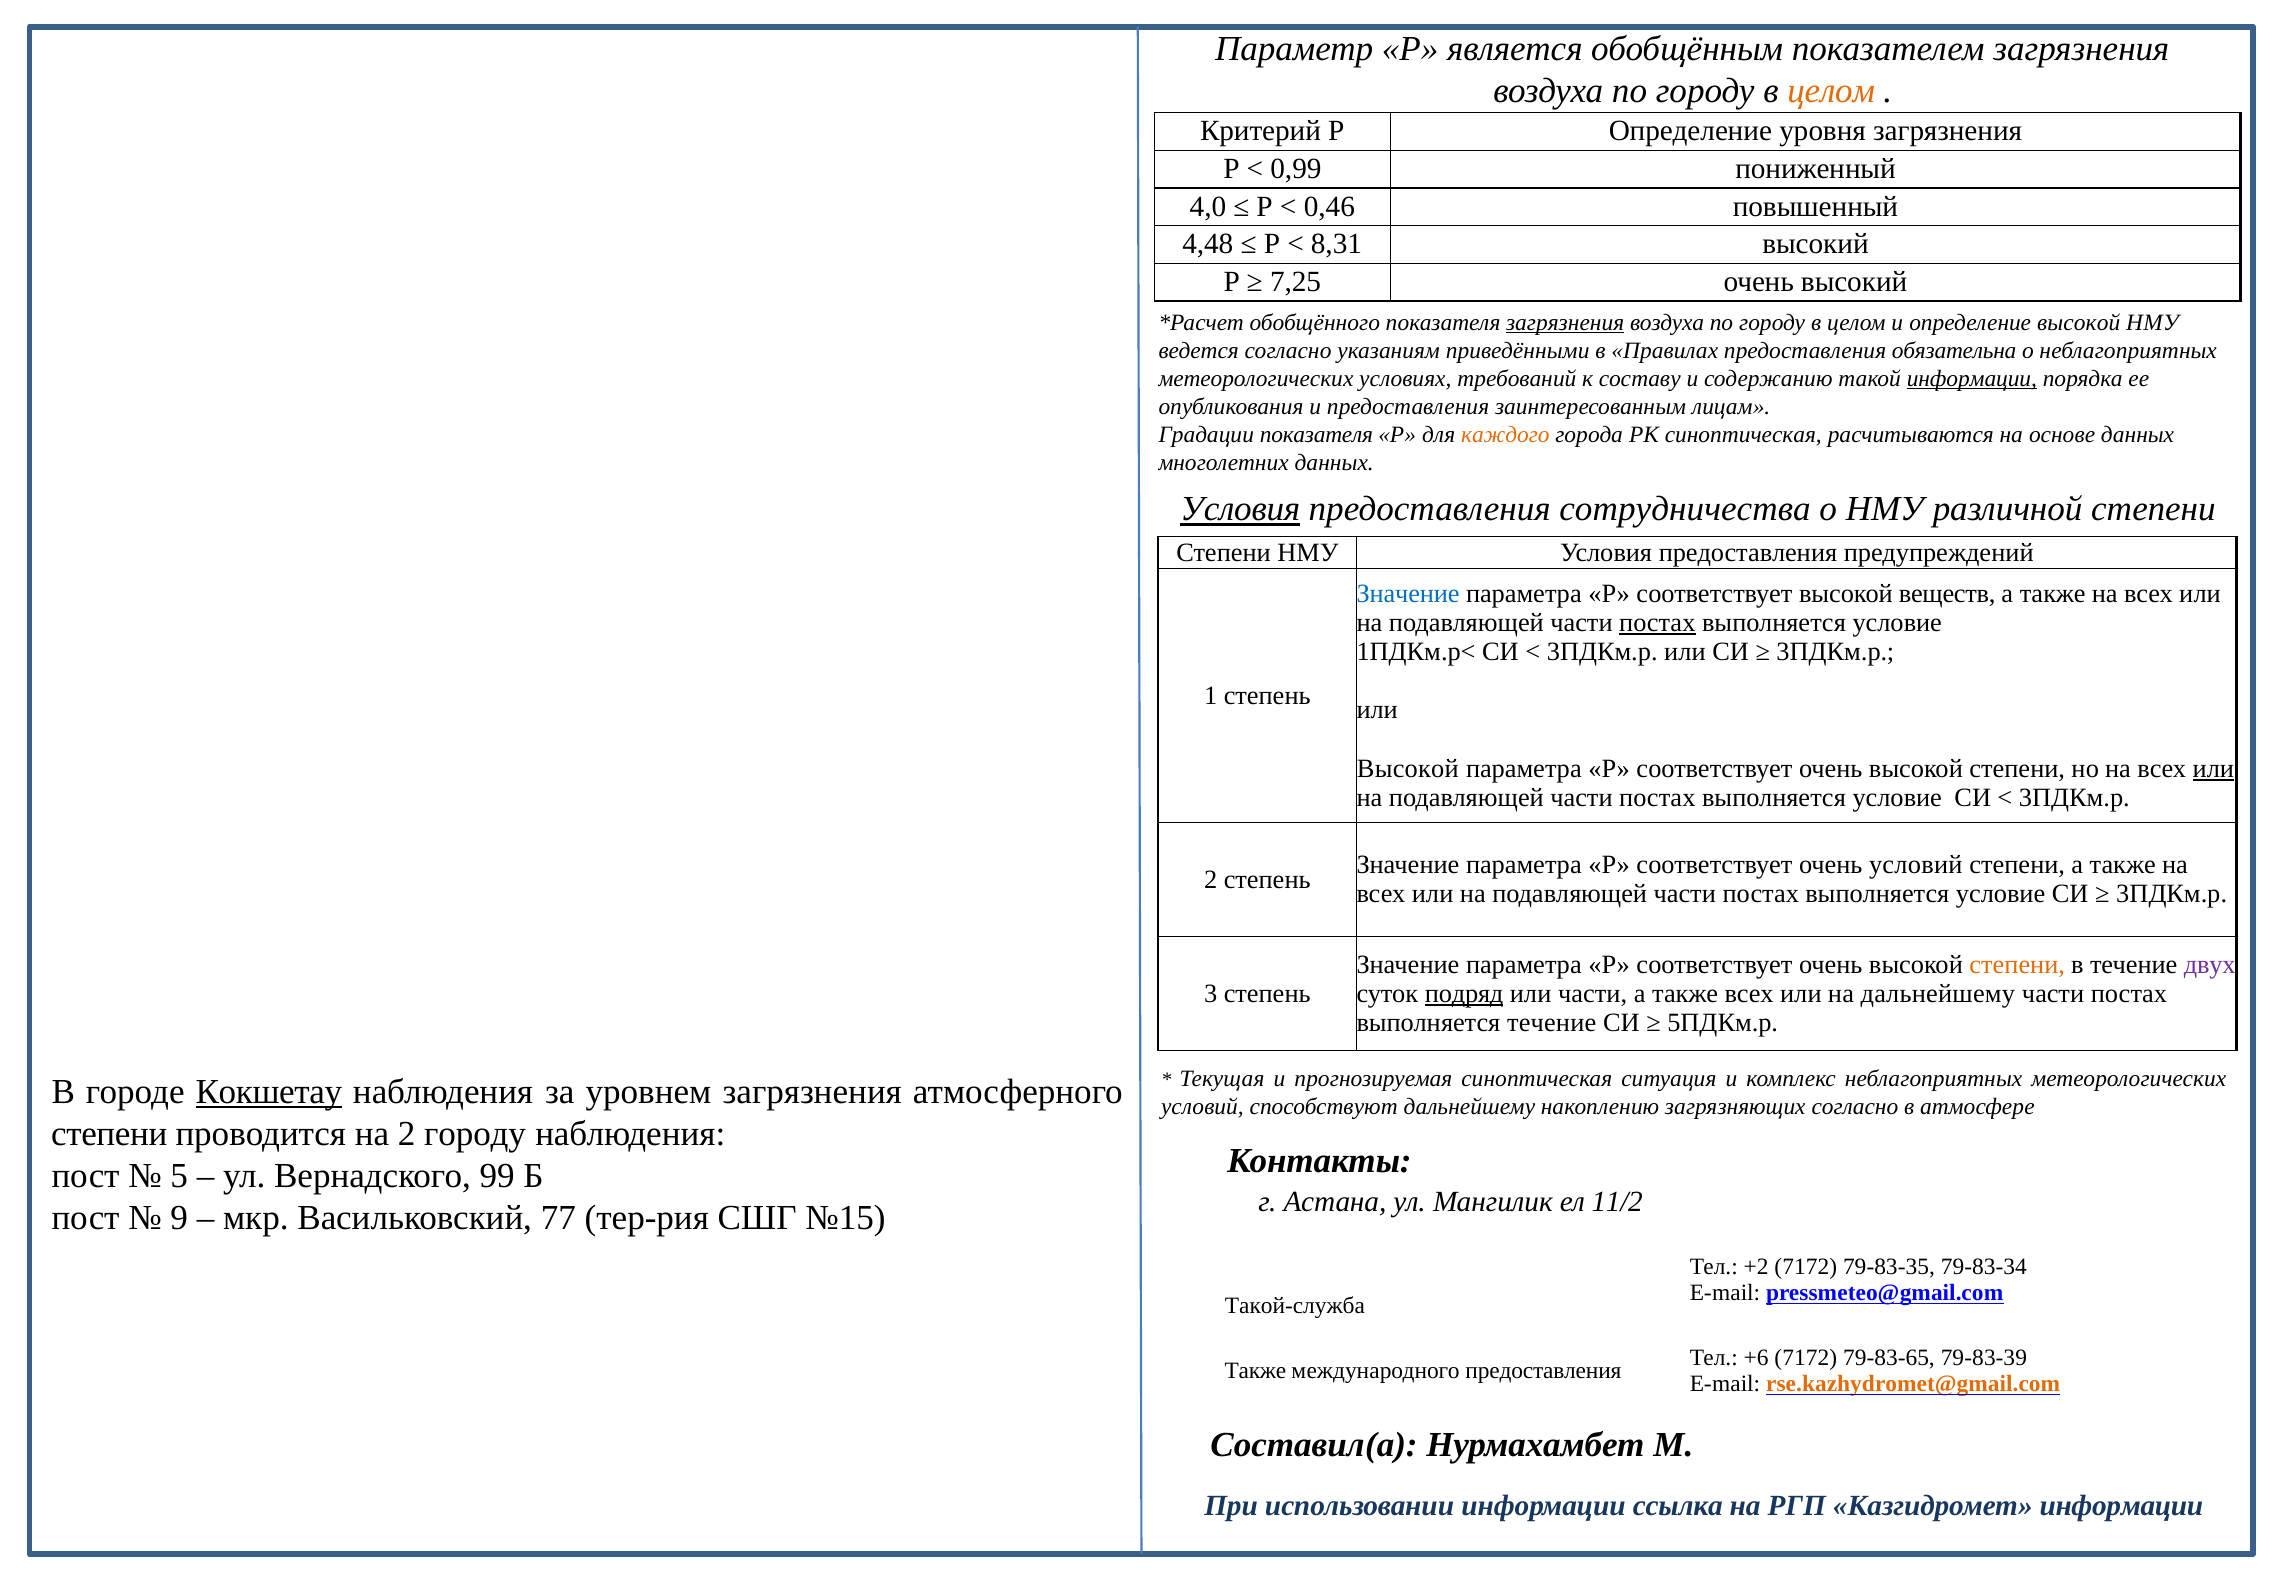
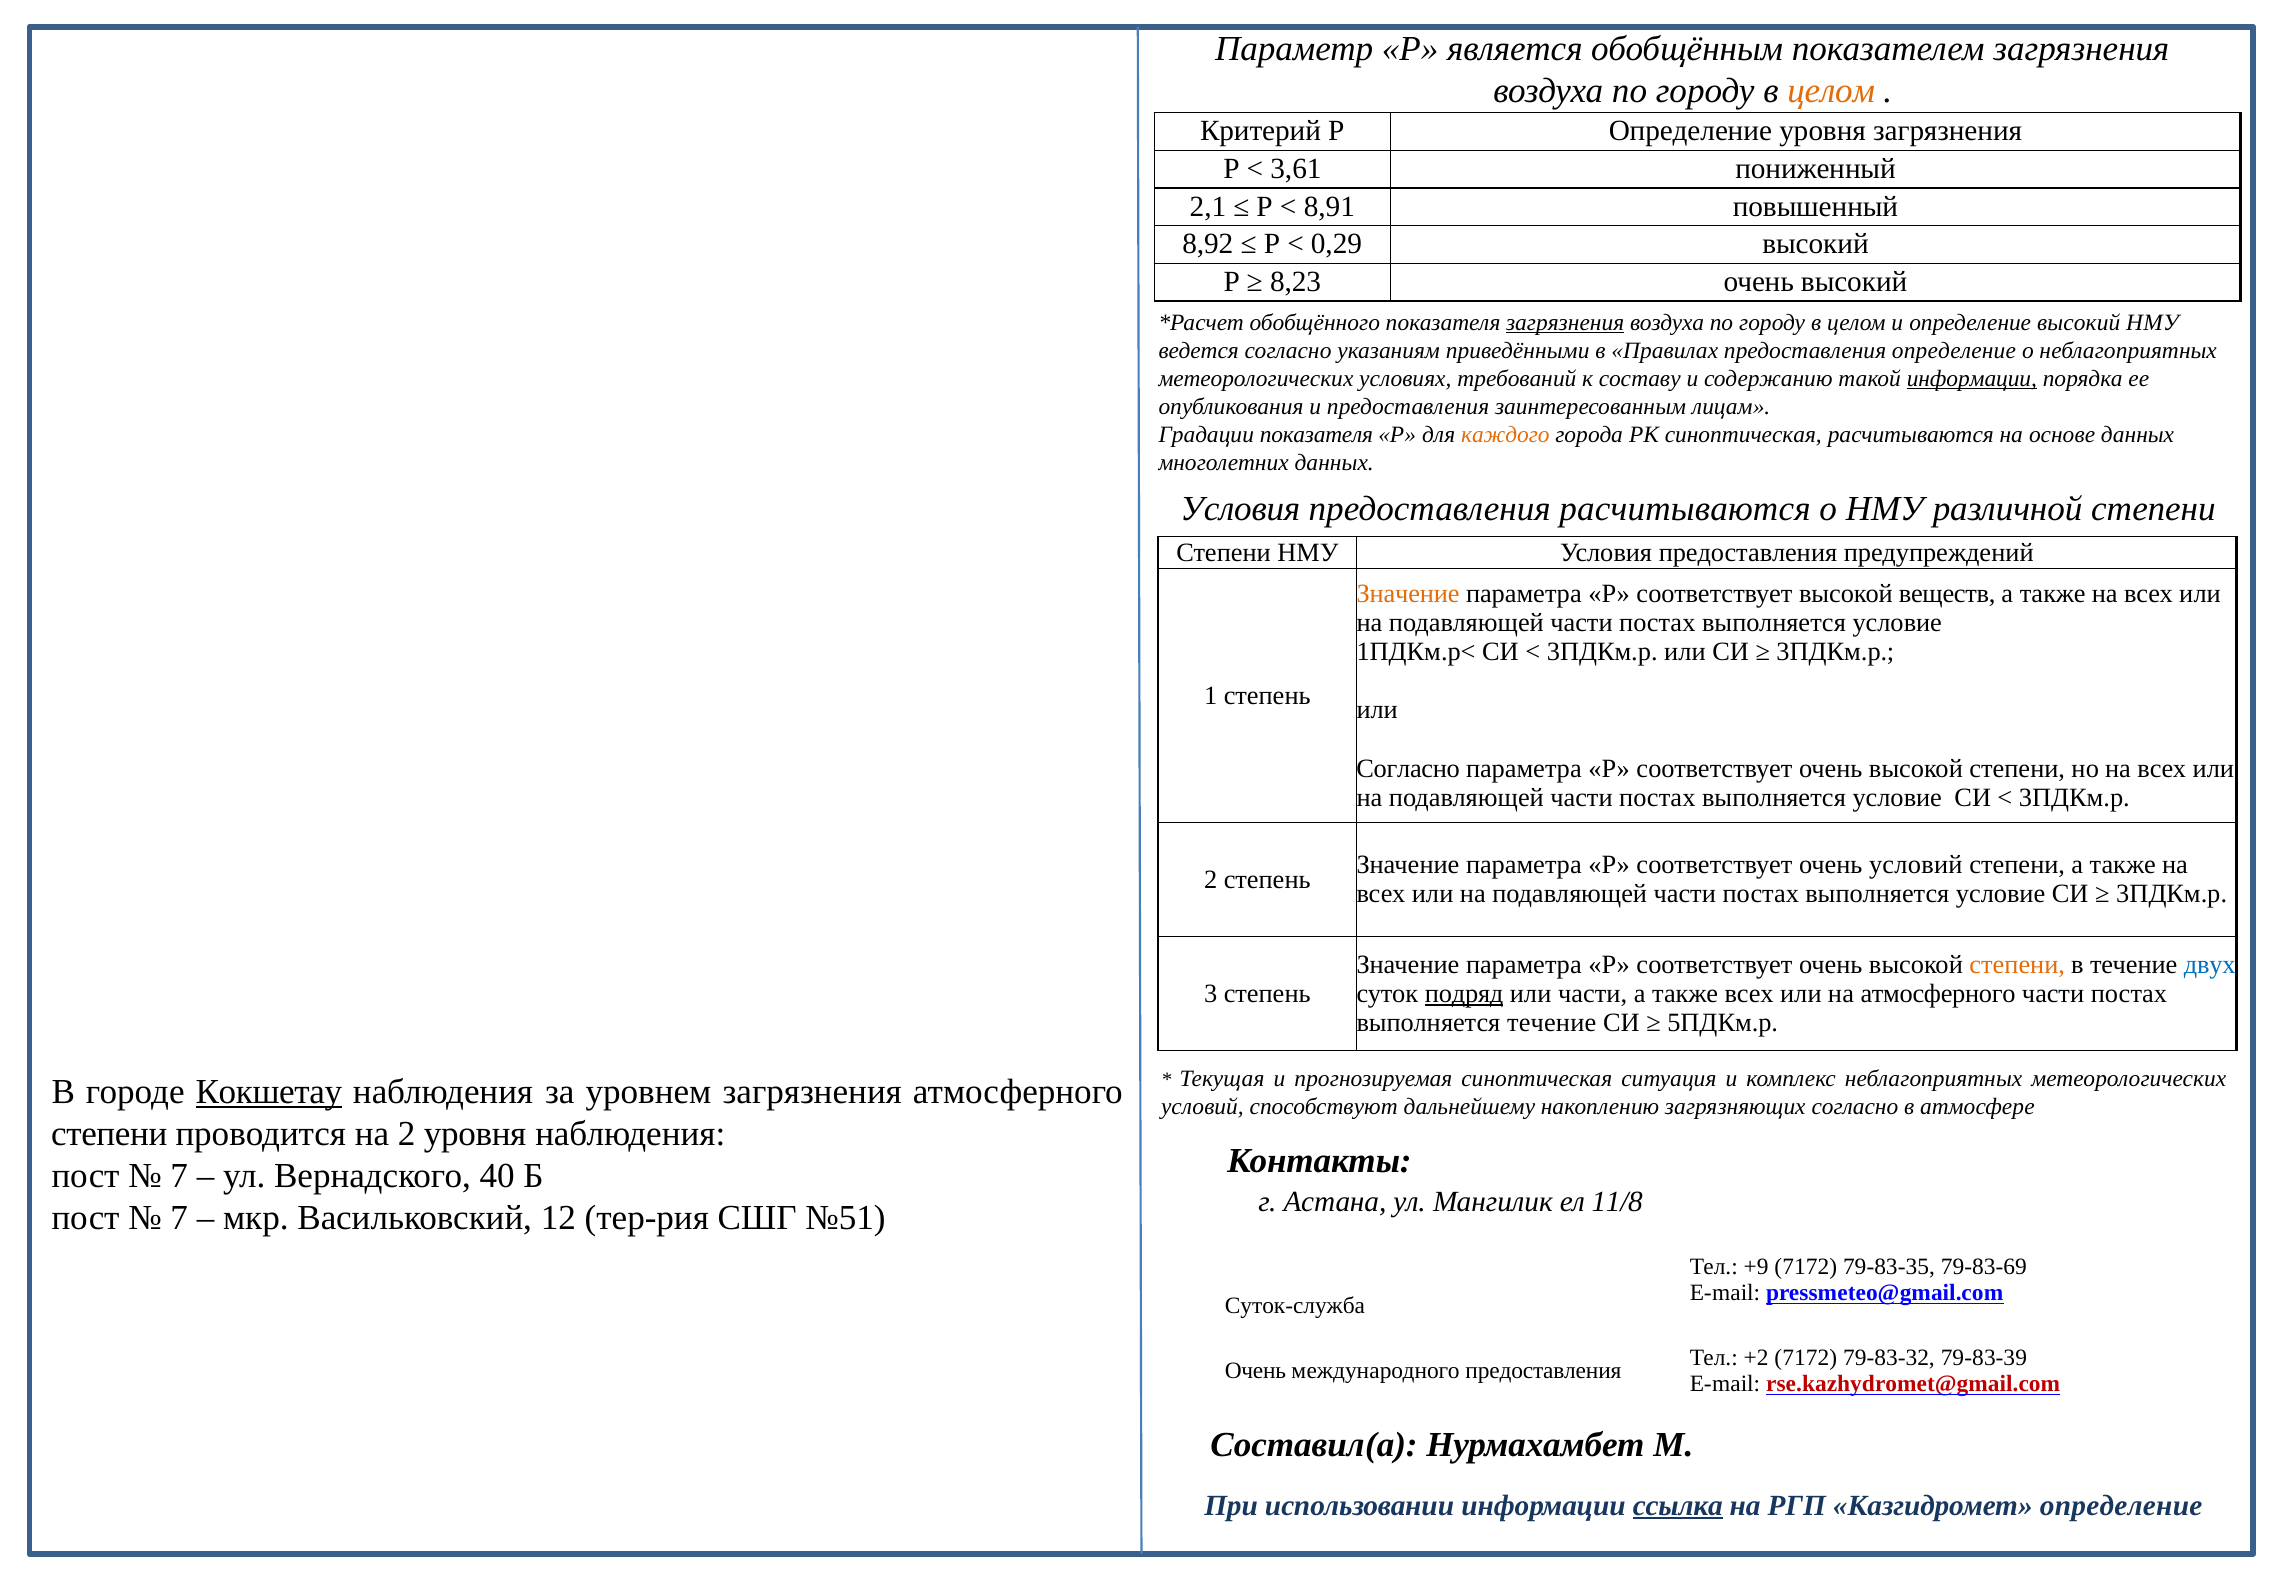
0,99: 0,99 -> 3,61 (1296, 169)
4,0: 4,0 -> 2,1 (1208, 207)
0,46: 0,46 -> 8,91 (1329, 207)
4,48: 4,48 -> 8,92 (1208, 244)
8,31: 8,31 -> 0,29 (1336, 244)
7,25: 7,25 -> 8,23 (1296, 282)
определение высокой: высокой -> высокий (2079, 322)
предоставления обязательна: обязательна -> определение (1954, 351)
Условия underline: present -> none (1240, 509)
предоставления сотрудничества: сотрудничества -> расчитываются (1685, 509)
Значение colour: blue -> orange (1408, 593)
постах underline: present -> none (1657, 622)
Высокой: Высокой -> Согласно (1408, 768)
или underline: present -> none (2213, 768)
двух colour: purple -> blue (2210, 964)
на дальнейшему: дальнейшему -> атмосферного (1938, 993)
2 городу: городу -> уровня (475, 1133)
5: 5 -> 7 (179, 1176)
99: 99 -> 40 (497, 1176)
11/2: 11/2 -> 11/8 (1617, 1202)
9: 9 -> 7 (179, 1218)
77: 77 -> 12 (558, 1218)
№15: №15 -> №51 (845, 1218)
+2: +2 -> +9 (1756, 1266)
79-83-34: 79-83-34 -> 79-83-69 (1984, 1266)
Такой-служба: Такой-служба -> Суток-служба (1295, 1305)
+6: +6 -> +2 (1756, 1358)
79-83-65: 79-83-65 -> 79-83-32 (1889, 1358)
Также: Также -> Очень (1255, 1371)
rse.kazhydromet@gmail.com colour: orange -> red (1913, 1384)
ссылка underline: none -> present (1678, 1505)
Казгидромет информации: информации -> определение (2121, 1505)
